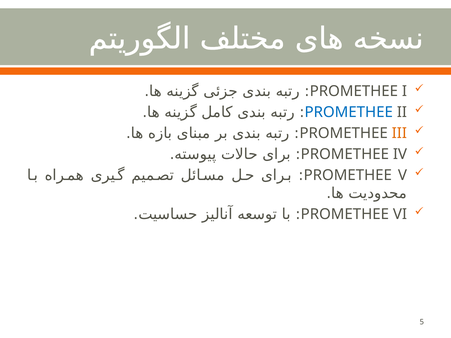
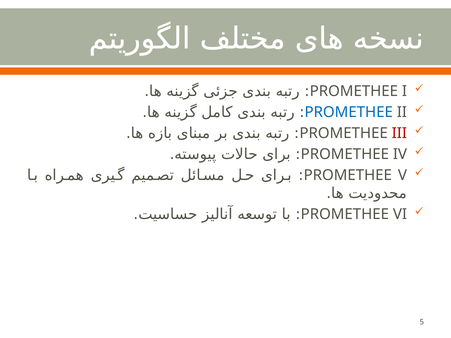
III colour: orange -> red (399, 133)
